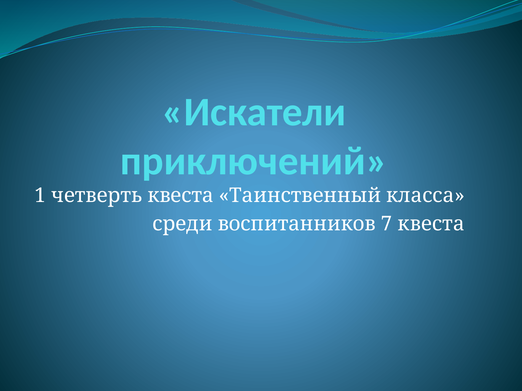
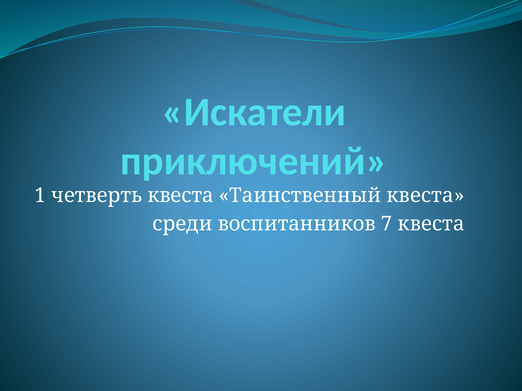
Таинственный класса: класса -> квеста (425, 196)
